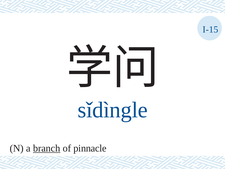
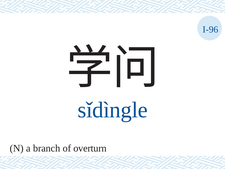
I-15: I-15 -> I-96 (210, 29)
branch underline: present -> none (47, 148)
pinnacle: pinnacle -> overturn (90, 148)
